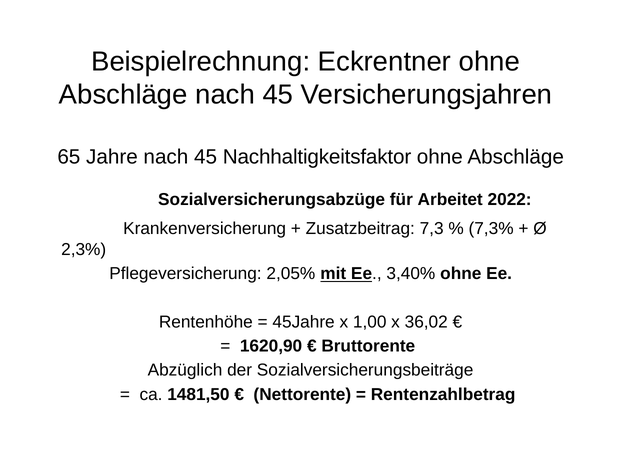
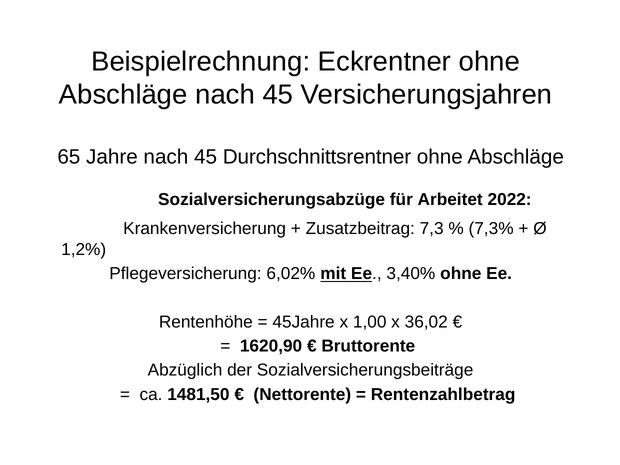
Nachhaltigkeitsfaktor: Nachhaltigkeitsfaktor -> Durchschnittsrentner (317, 157)
2,3%: 2,3% -> 1,2% (84, 250)
2,05%: 2,05% -> 6,02% (291, 274)
